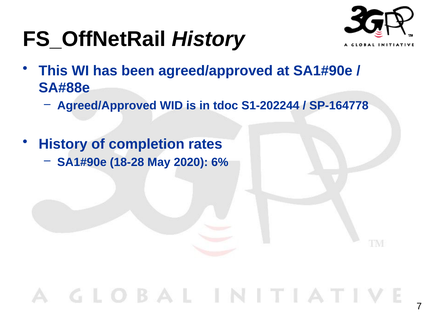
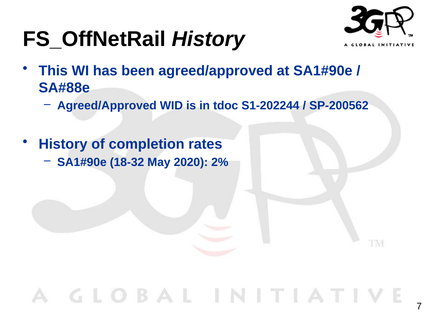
SP-164778: SP-164778 -> SP-200562 (339, 106)
18-28: 18-28 -> 18-32 (127, 162)
6%: 6% -> 2% (220, 162)
